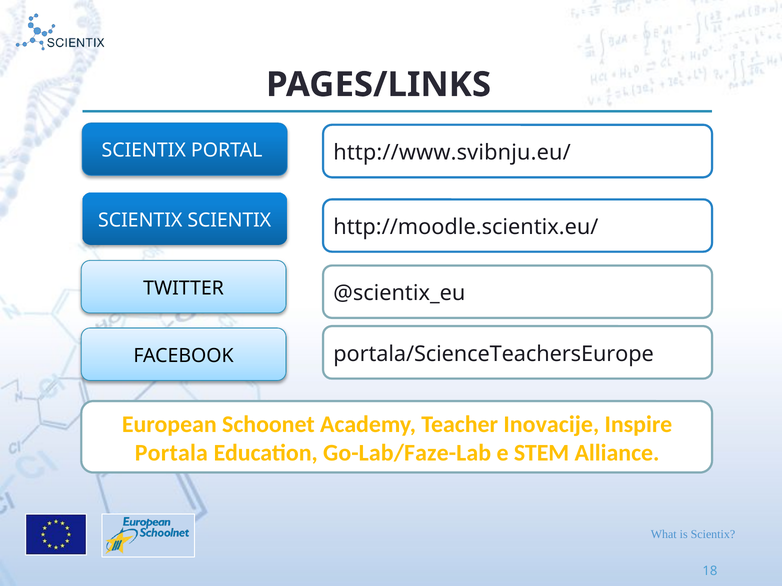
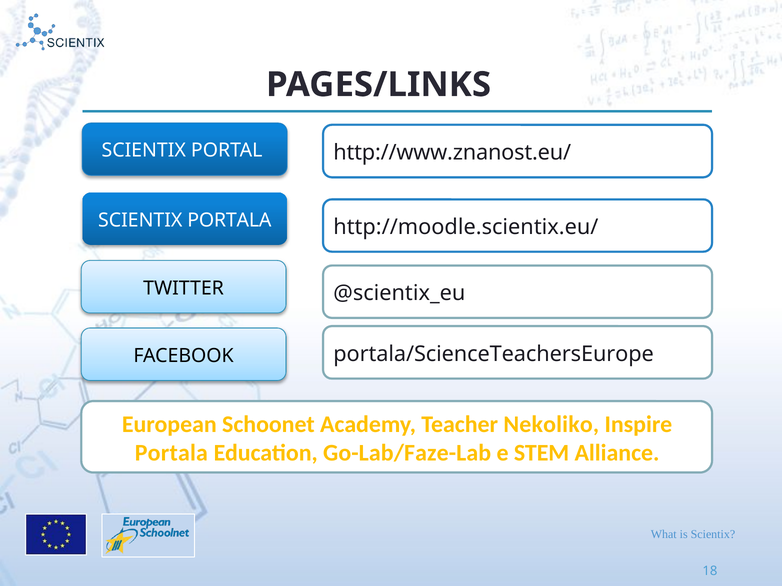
http://www.svibnju.eu/: http://www.svibnju.eu/ -> http://www.znanost.eu/ (452, 153)
SCIENTIX SCIENTIX: SCIENTIX -> PORTALA (229, 220)
Inovacije: Inovacije -> Nekoliko (551, 425)
